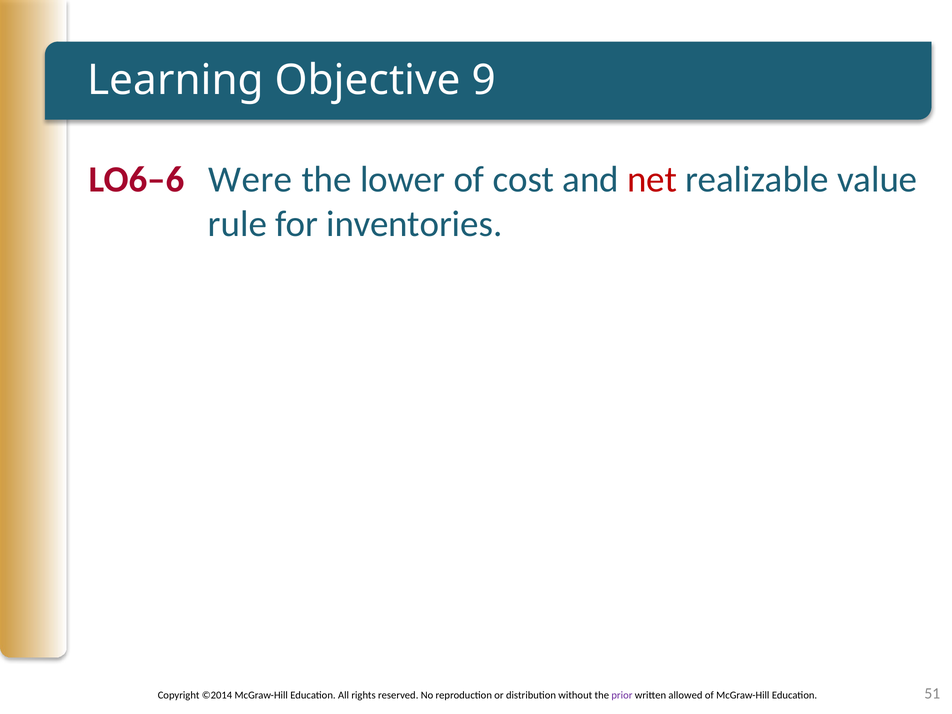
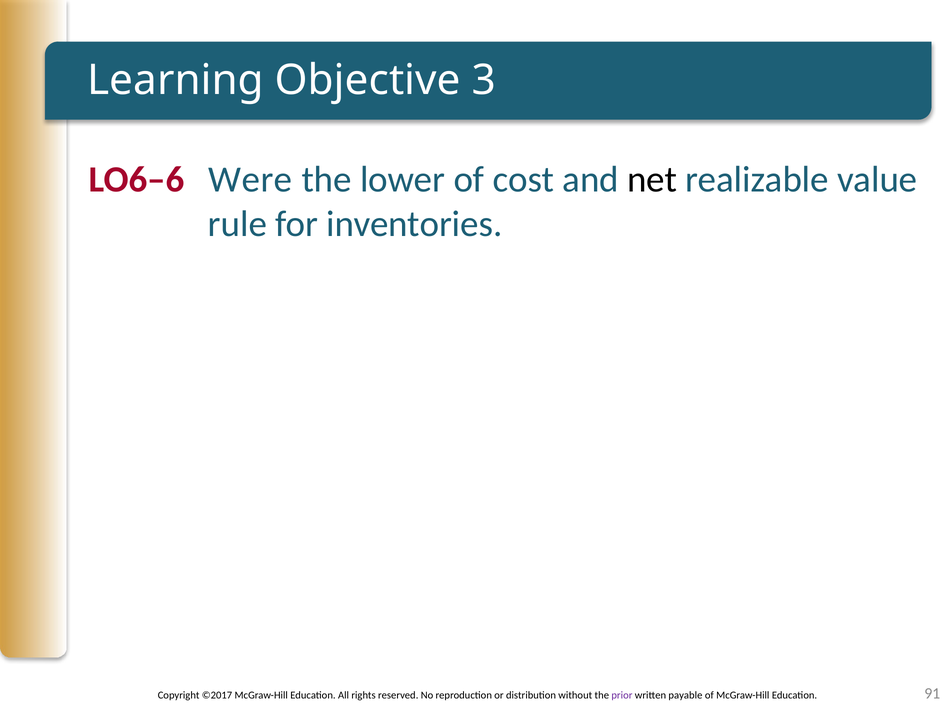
9: 9 -> 3 (484, 81)
net colour: red -> black (652, 180)
©2014: ©2014 -> ©2017 (217, 695)
allowed: allowed -> payable (685, 695)
51: 51 -> 91 (932, 694)
